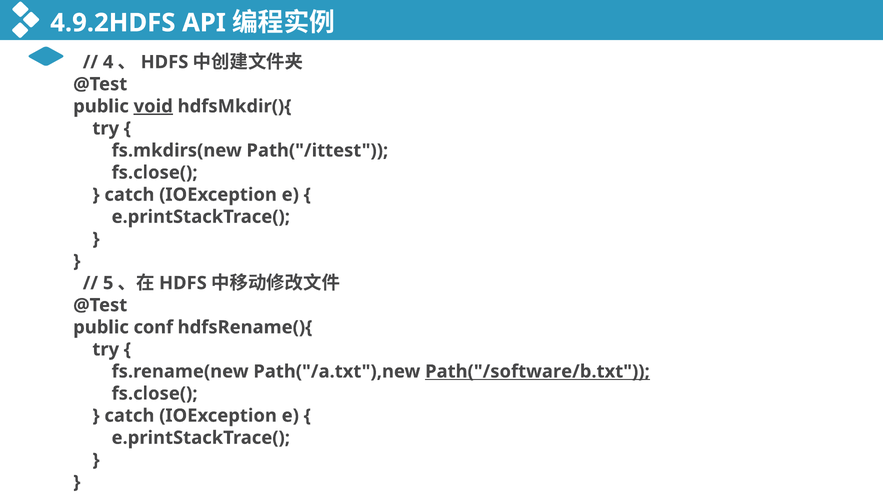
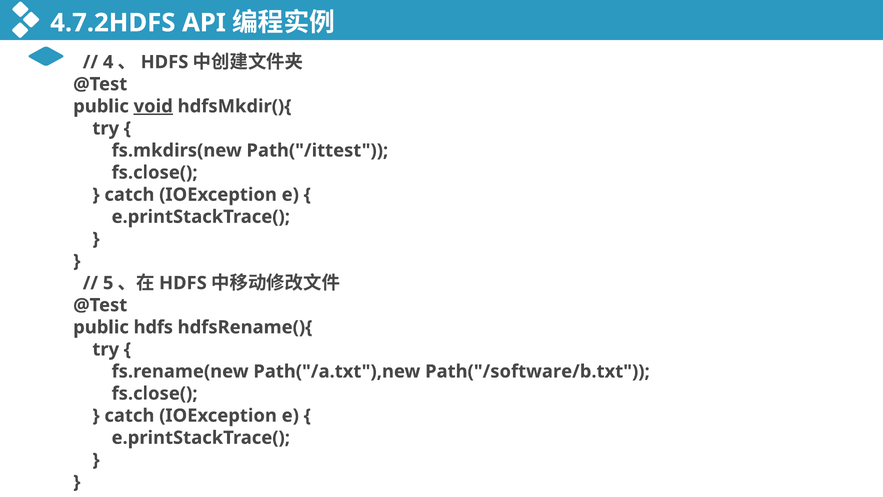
4.9.2HDFS: 4.9.2HDFS -> 4.7.2HDFS (113, 23)
public conf: conf -> hdfs (153, 327)
Path("/software/b.txt underline: present -> none (537, 371)
